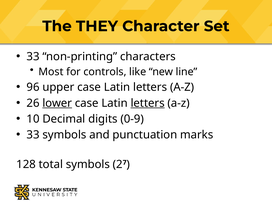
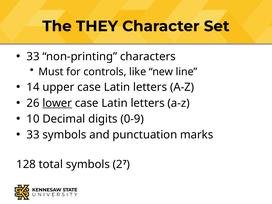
Most: Most -> Must (51, 72)
96: 96 -> 14 (33, 87)
letters underline: present -> none (148, 103)
